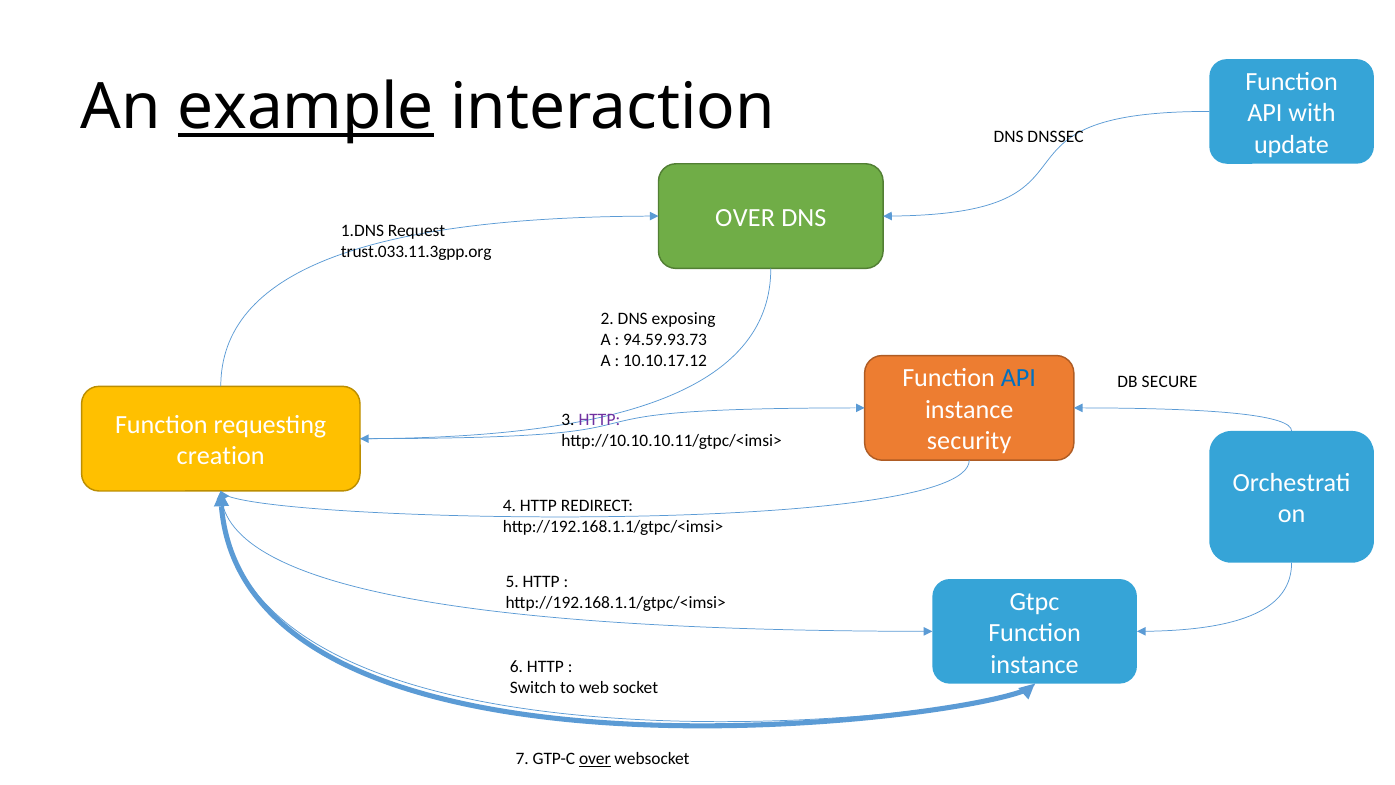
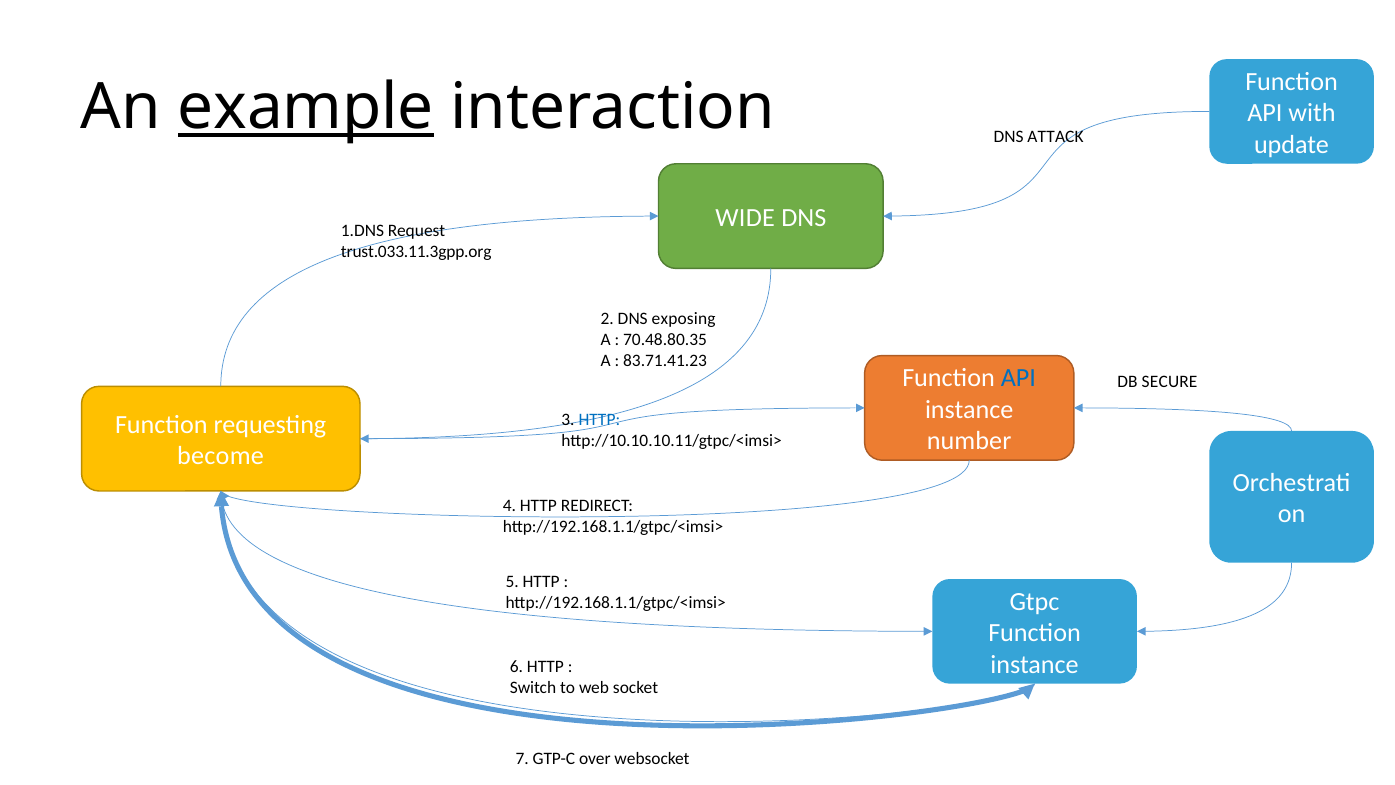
DNSSEC: DNSSEC -> ATTACK (1056, 137)
OVER: OVER -> WIDE (745, 218)
94.59.93.73: 94.59.93.73 -> 70.48.80.35 (665, 339)
10.10.17.12: 10.10.17.12 -> 83.71.41.23 (665, 360)
HTTP colour: purple -> blue (599, 420)
security: security -> number (969, 441)
creation: creation -> become (221, 456)
over underline: present -> none (595, 758)
